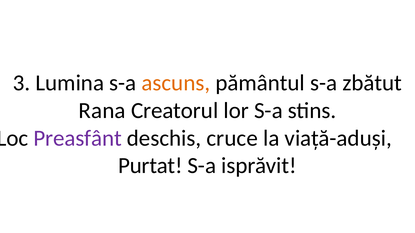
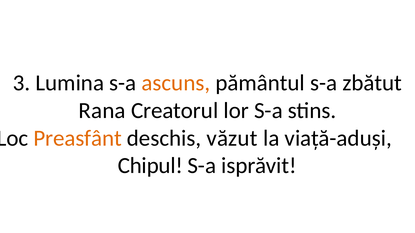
Preasfânt colour: purple -> orange (78, 138)
cruce: cruce -> văzut (232, 138)
Purtat: Purtat -> Chipul (150, 166)
